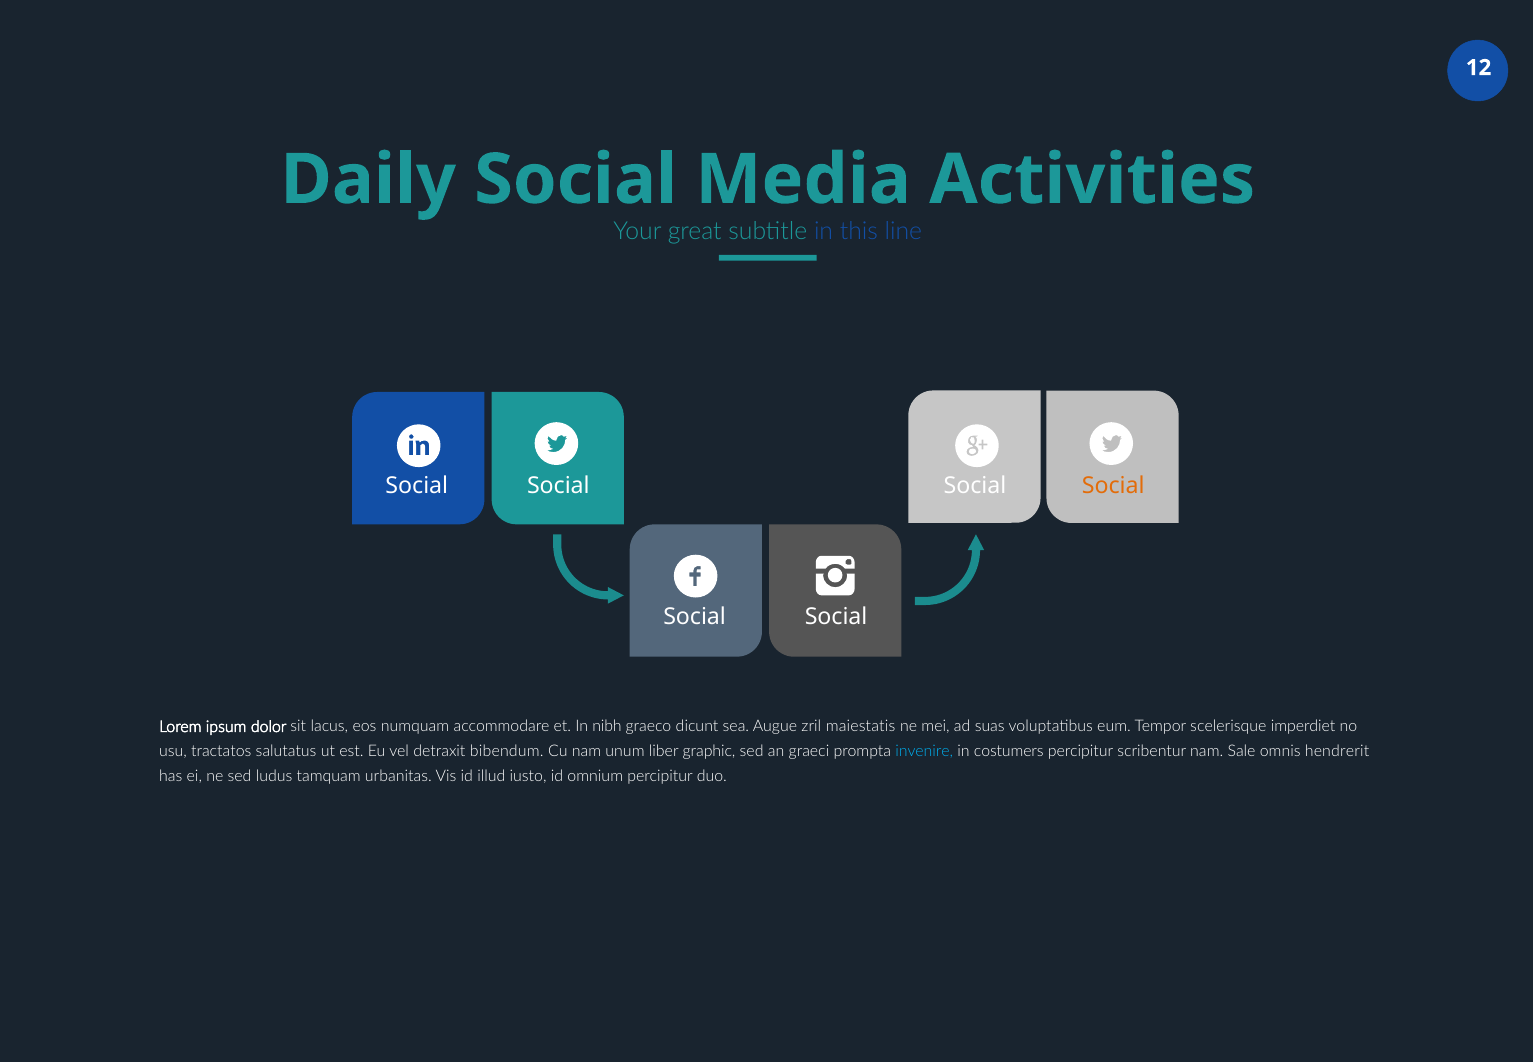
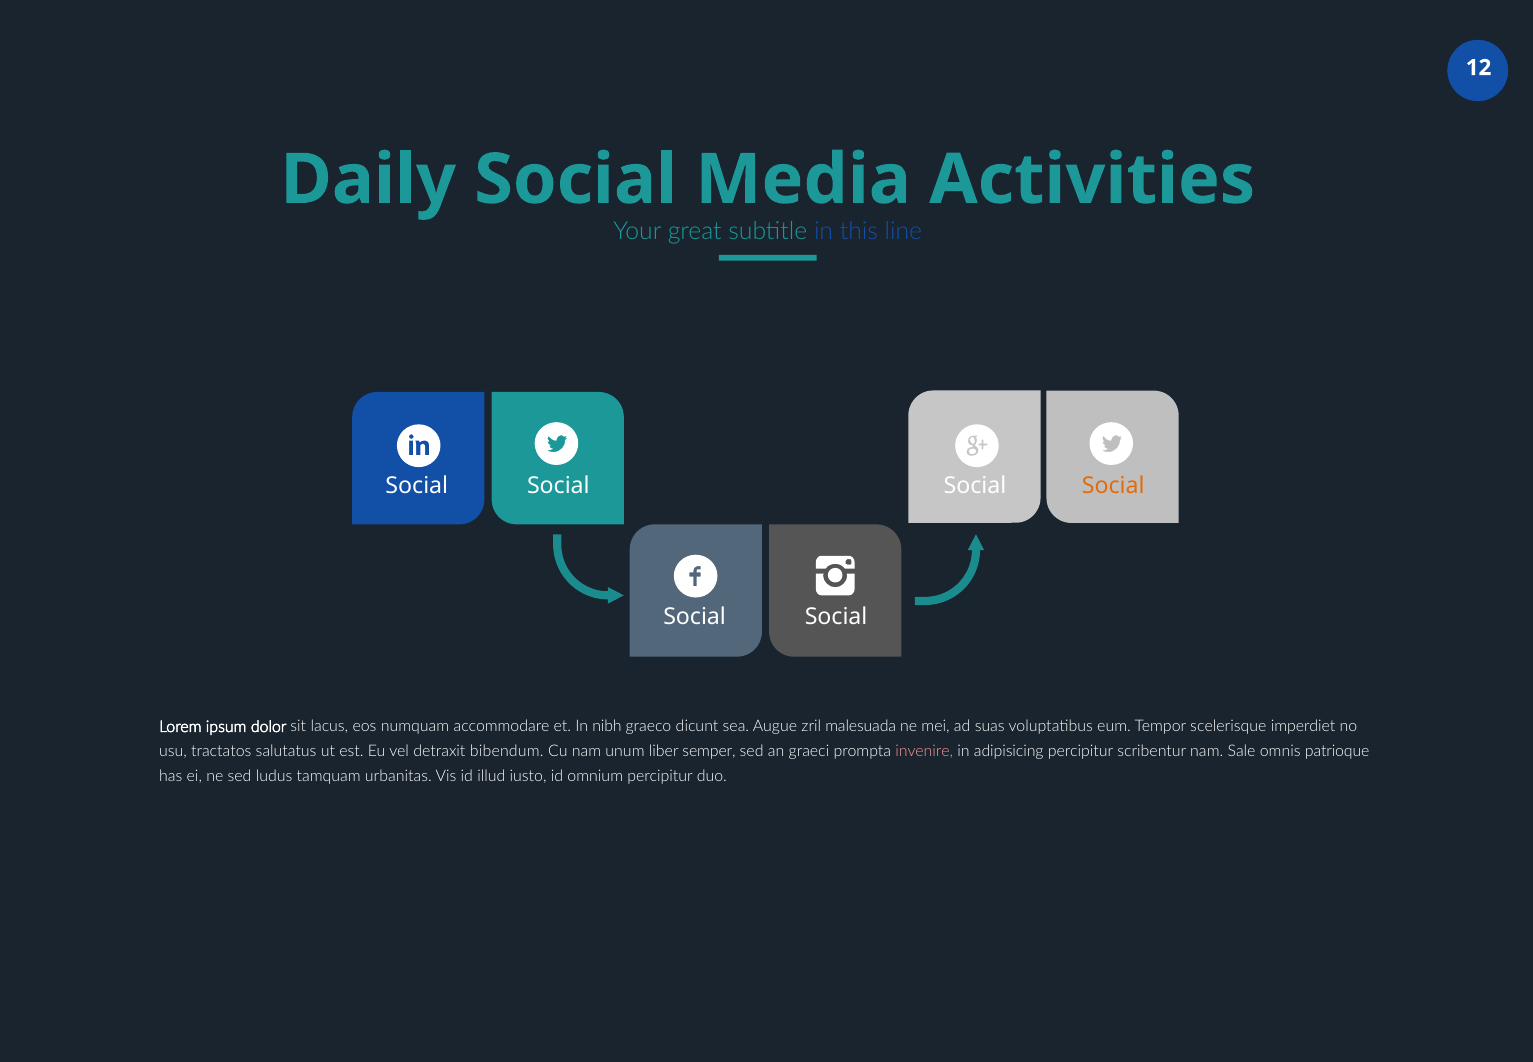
maiestatis: maiestatis -> malesuada (861, 726)
graphic: graphic -> semper (709, 751)
invenire colour: light blue -> pink (924, 751)
costumers: costumers -> adipisicing (1009, 751)
hendrerit: hendrerit -> patrioque (1337, 751)
